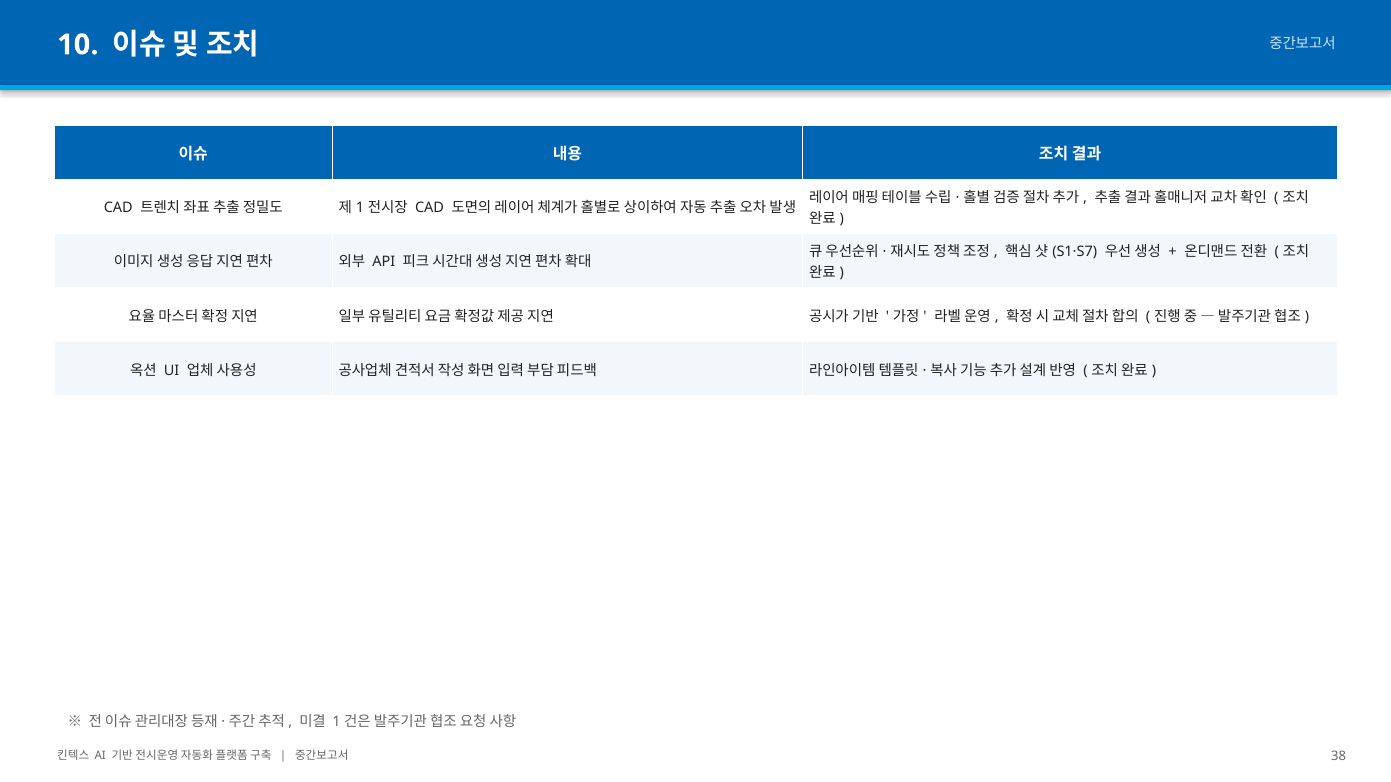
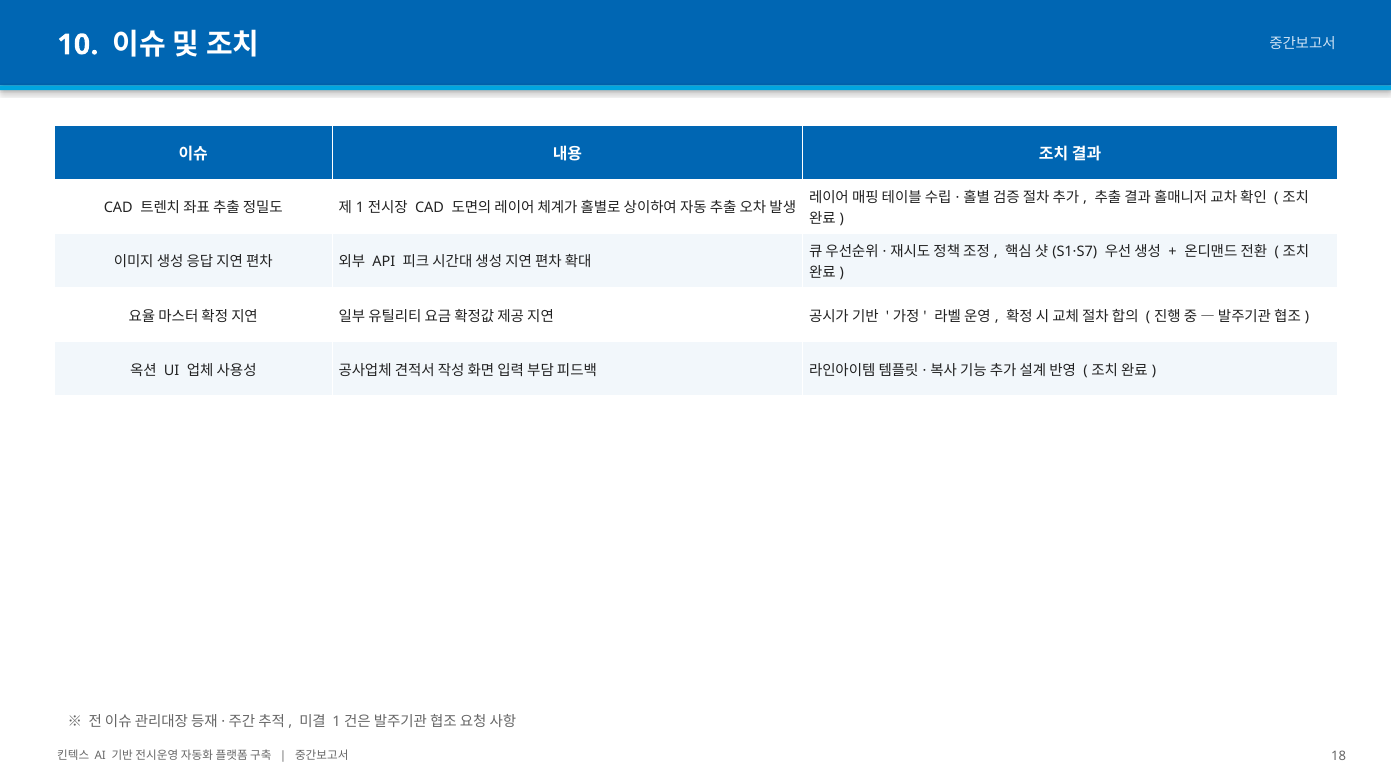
38: 38 -> 18 (1339, 757)
